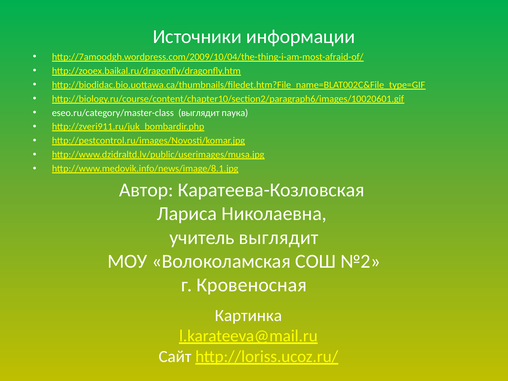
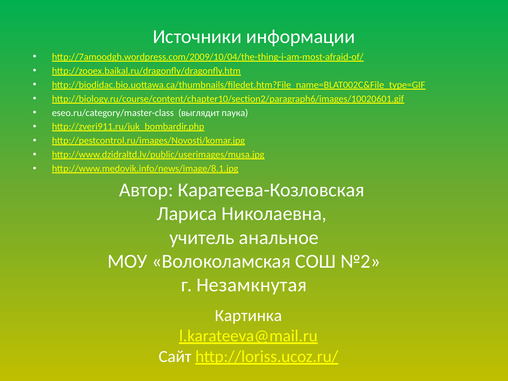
учитель выглядит: выглядит -> анальное (279, 238)
Кровеносная: Кровеносная -> Незамкнутая (252, 285)
